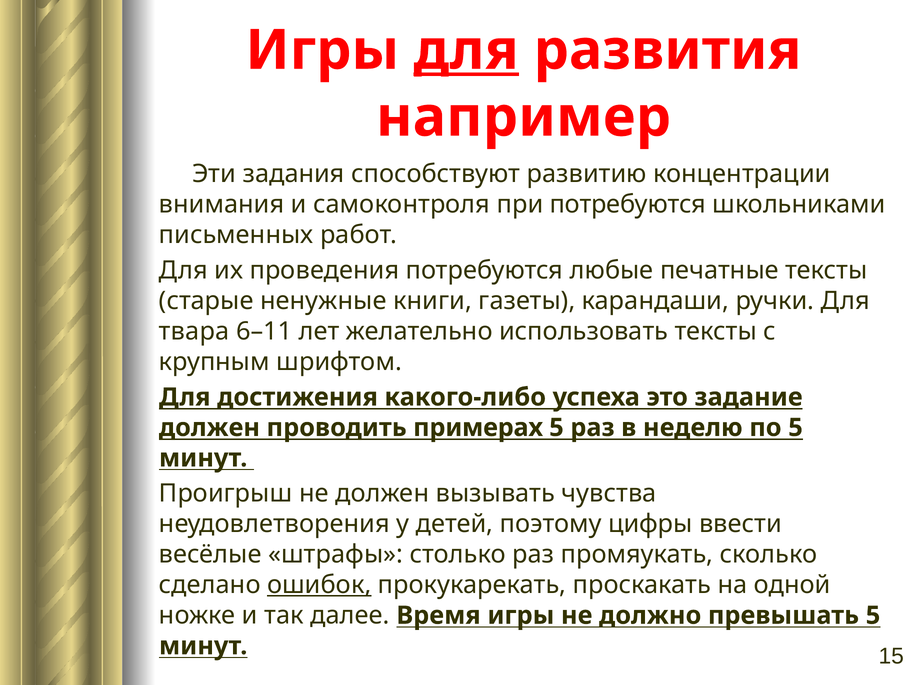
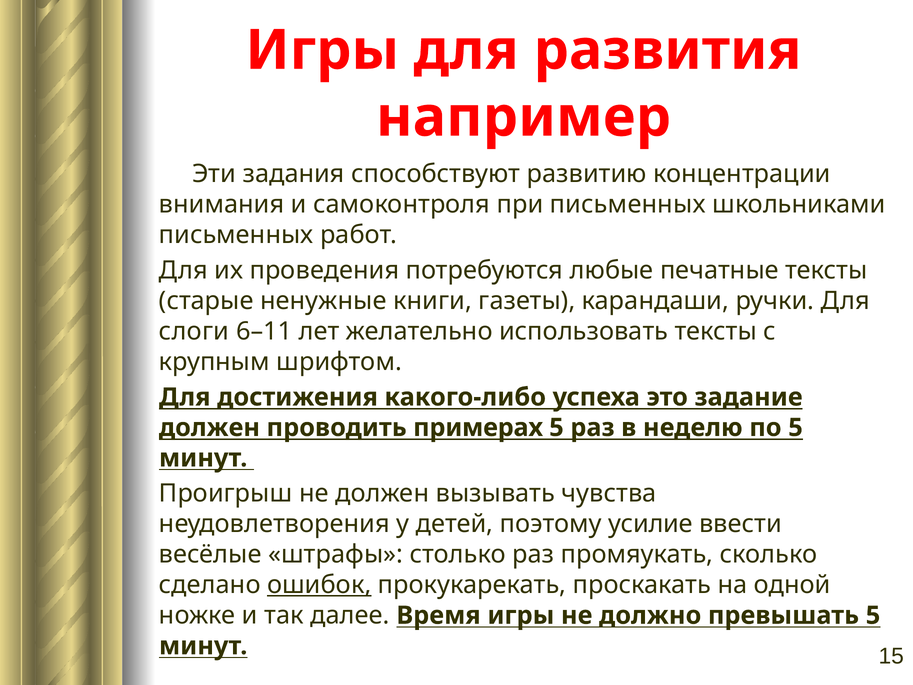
для underline: present -> none (466, 50)
при потребуются: потребуются -> письменных (628, 204)
твара: твара -> слоги (194, 331)
цифры: цифры -> усилие (651, 524)
